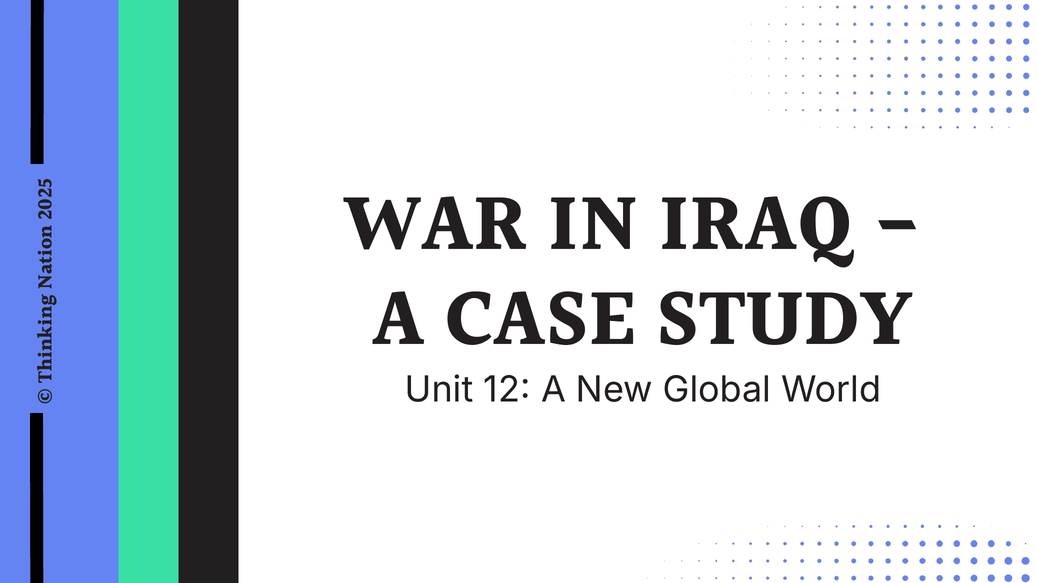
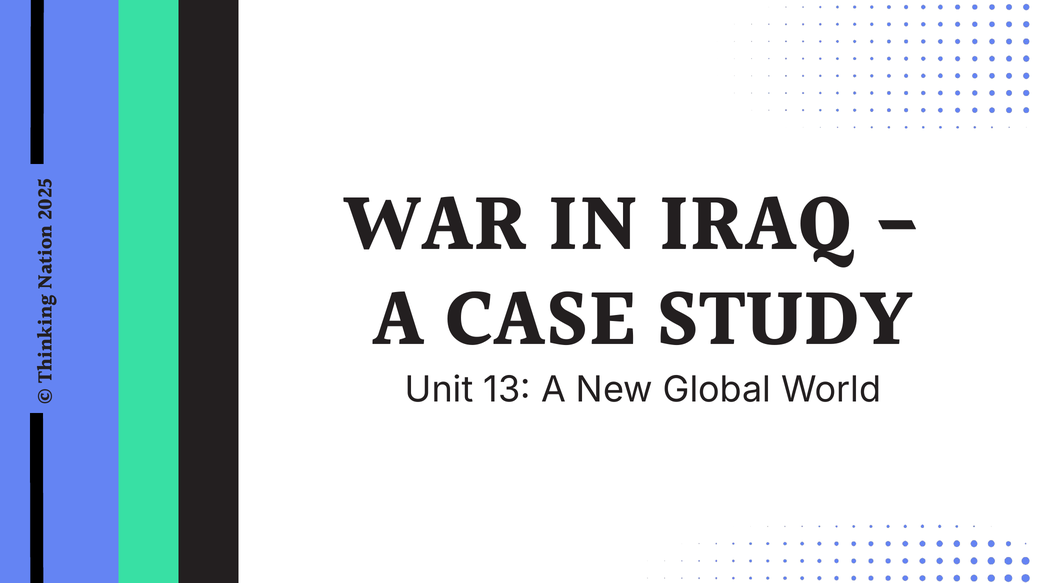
12: 12 -> 13 (507, 390)
